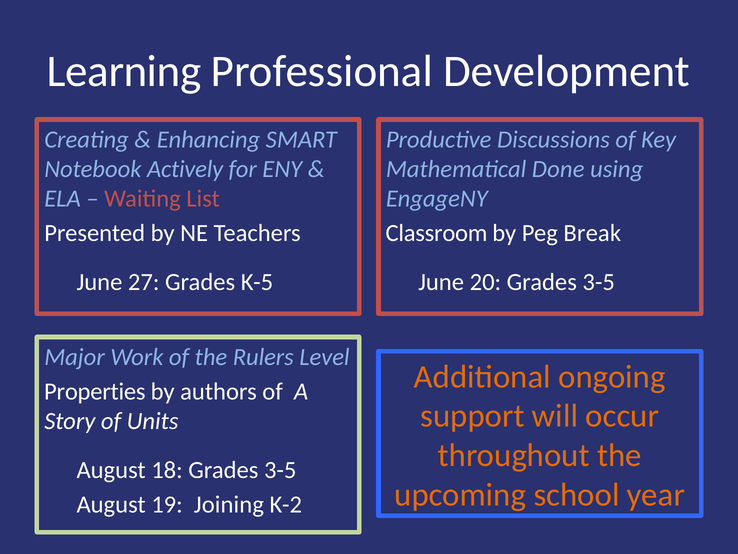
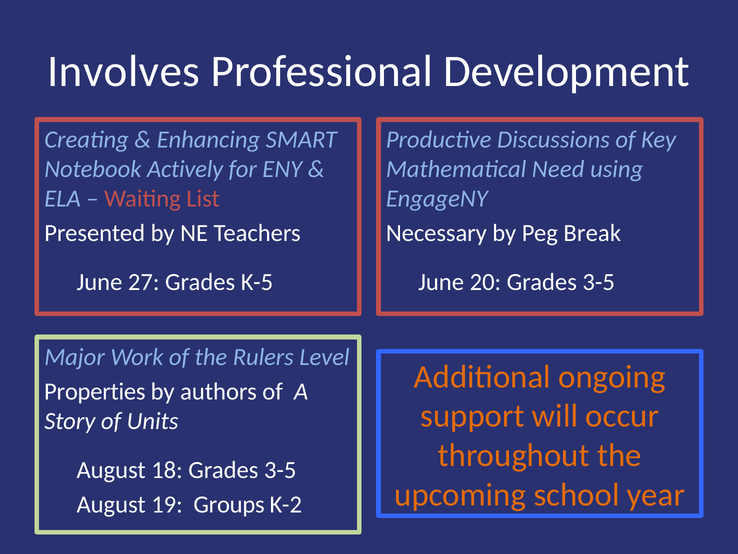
Learning: Learning -> Involves (124, 71)
Done: Done -> Need (558, 169)
Classroom: Classroom -> Necessary (436, 233)
Joining: Joining -> Groups (229, 504)
